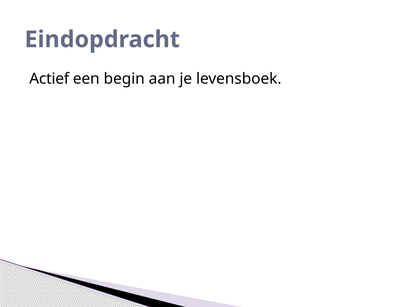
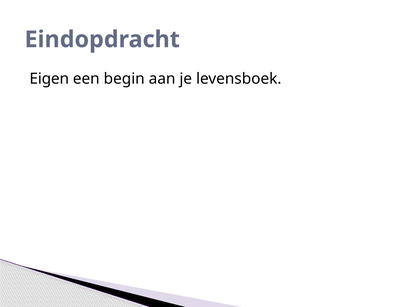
Actief: Actief -> Eigen (49, 79)
